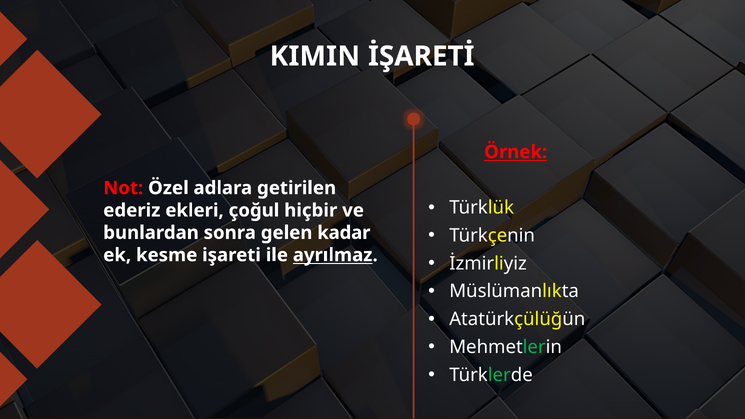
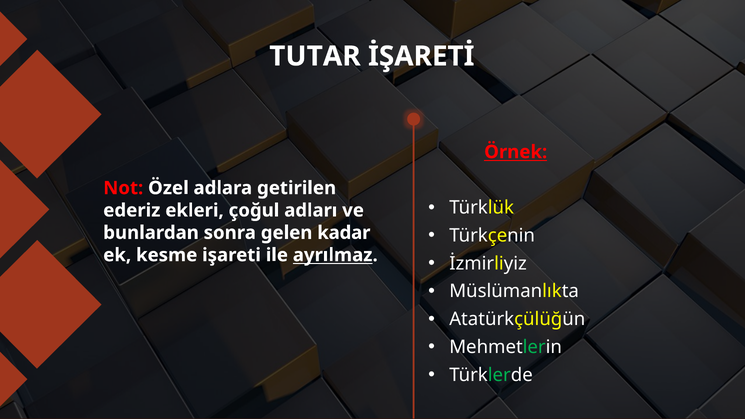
KIMIN: KIMIN -> TUTAR (315, 56)
hiçbir: hiçbir -> adları (311, 210)
